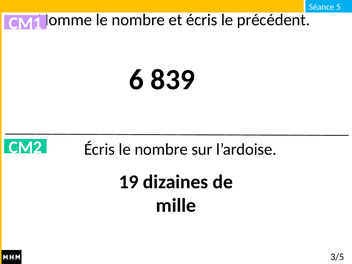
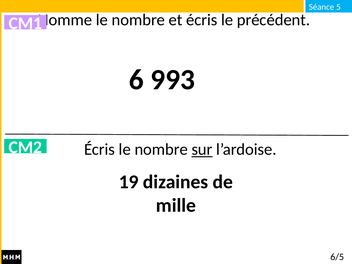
839: 839 -> 993 (173, 80)
sur underline: none -> present (202, 149)
3/5: 3/5 -> 6/5 (337, 257)
